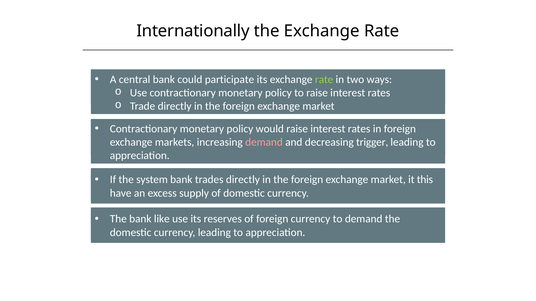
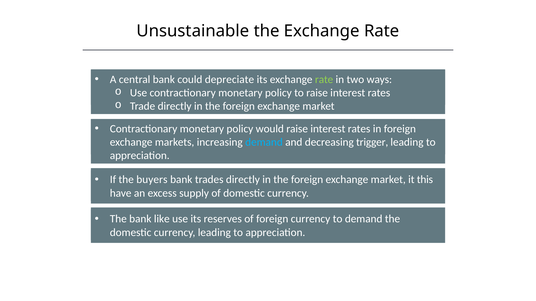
Internationally: Internationally -> Unsustainable (193, 31)
participate: participate -> depreciate (229, 80)
demand colour: pink -> light blue (264, 143)
system: system -> buyers (152, 180)
